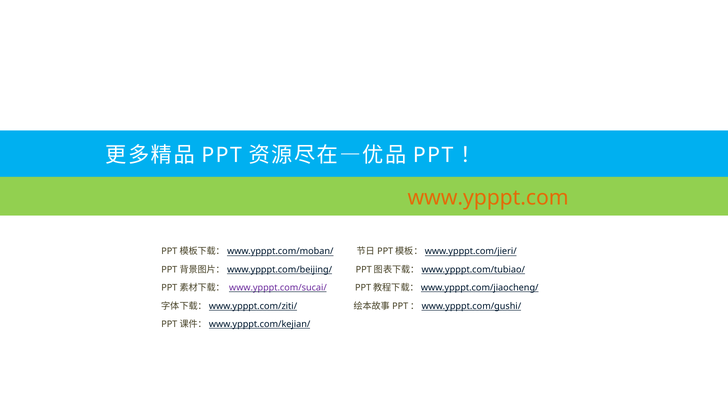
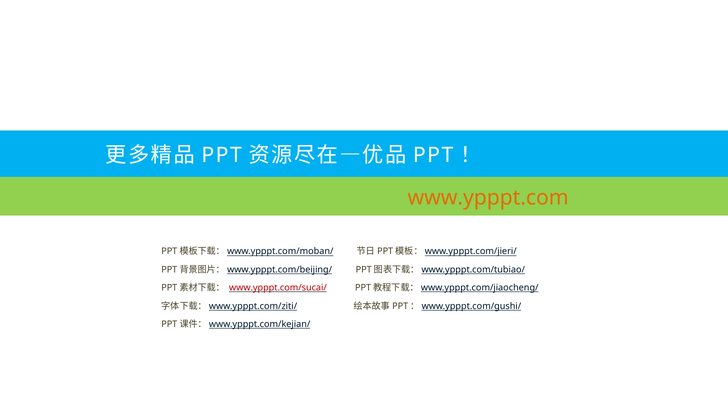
www.ypppt.com/sucai/ colour: purple -> red (278, 288)
